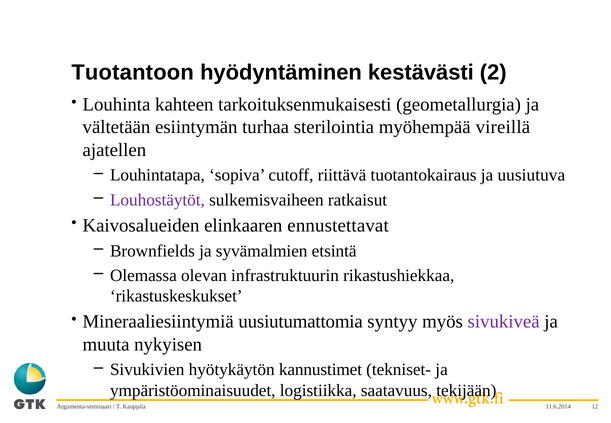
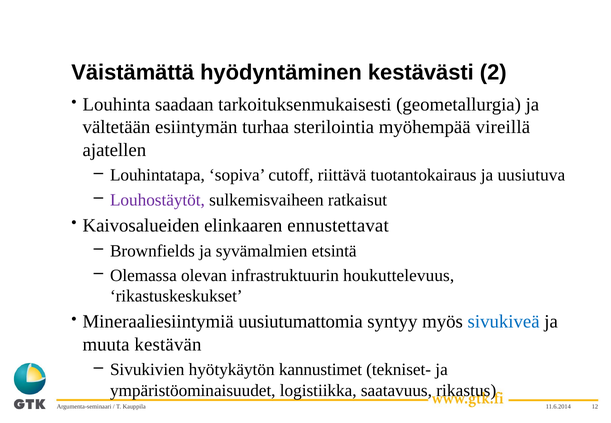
Tuotantoon: Tuotantoon -> Väistämättä (133, 73)
kahteen: kahteen -> saadaan (184, 105)
rikastushiekkaa: rikastushiekkaa -> houkuttelevuus (399, 275)
sivukiveä colour: purple -> blue (504, 322)
nykyisen: nykyisen -> kestävän (168, 344)
tekijään: tekijään -> rikastus (466, 390)
